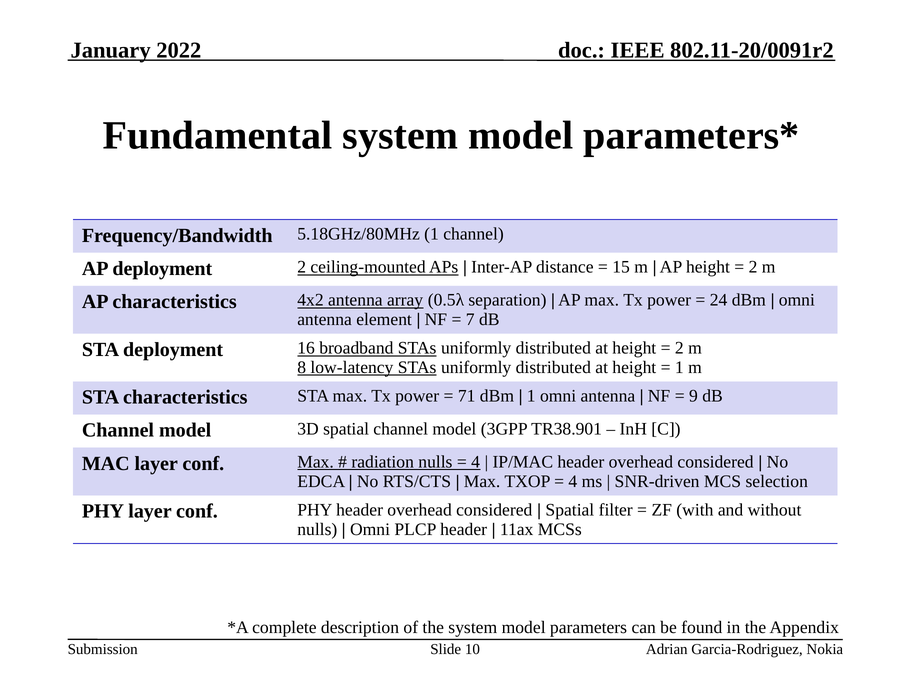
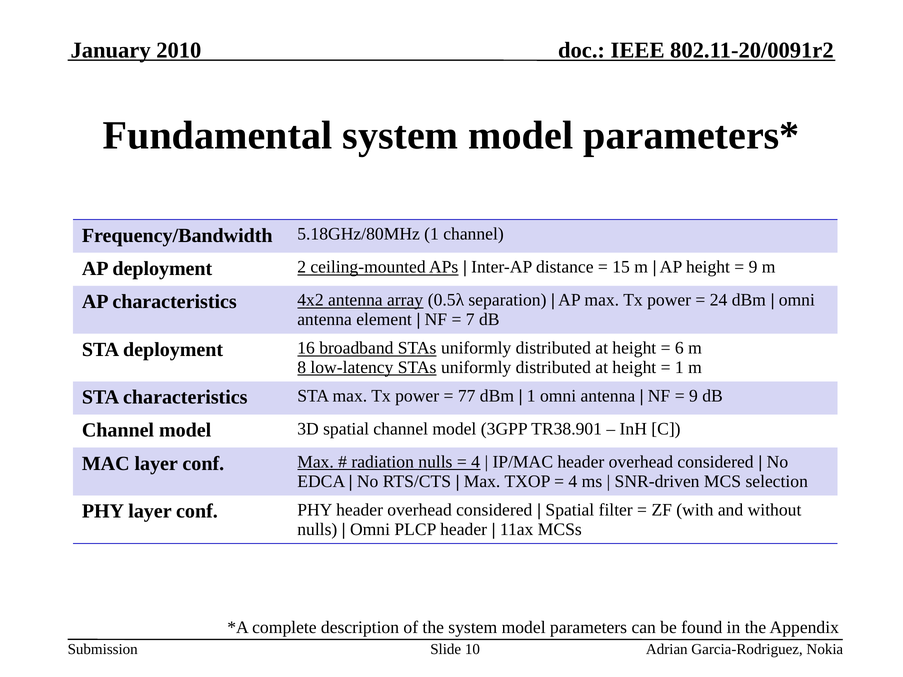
2022: 2022 -> 2010 (179, 50)
2: 2 -> 9 (753, 267)
2: 2 -> 6 (679, 348)
71: 71 -> 77 (467, 396)
